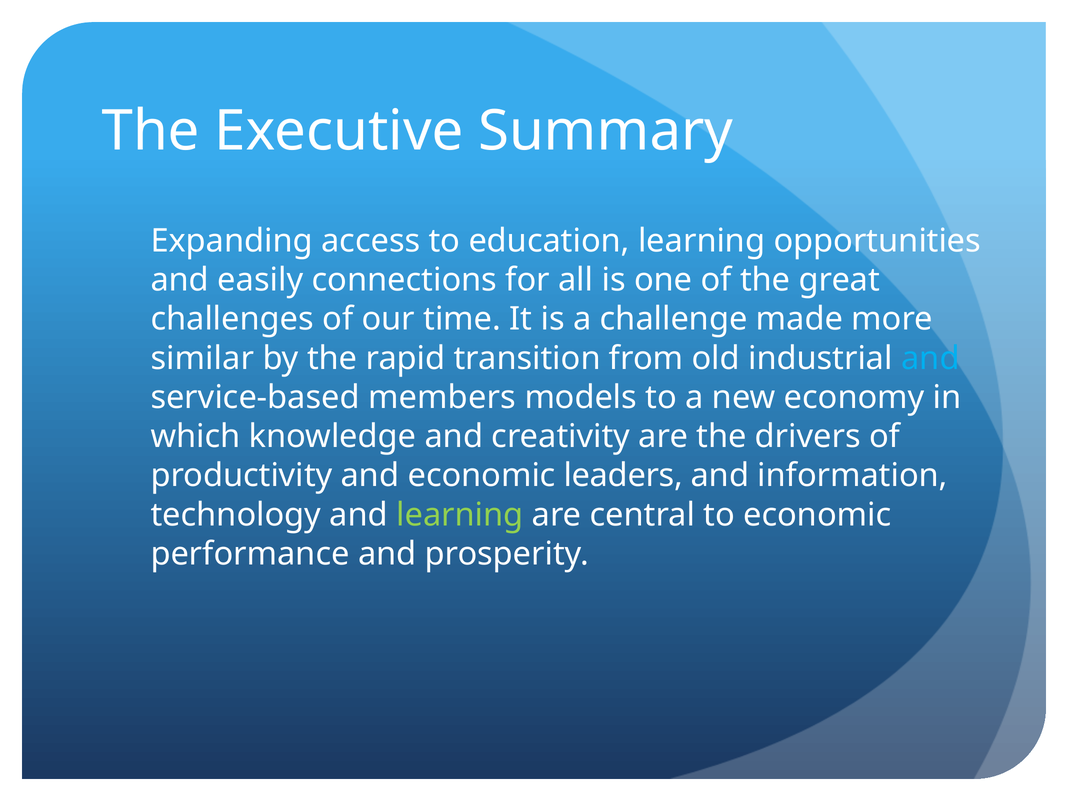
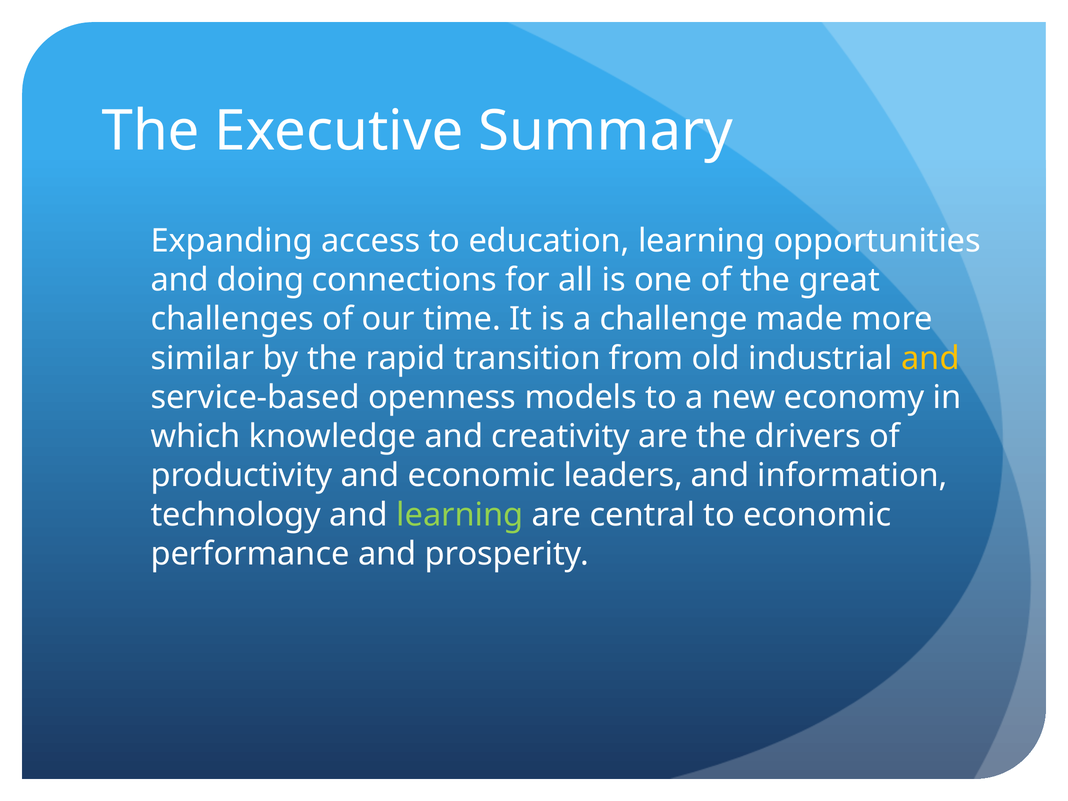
easily: easily -> doing (261, 280)
and colour: light blue -> yellow (930, 358)
members: members -> openness (442, 397)
